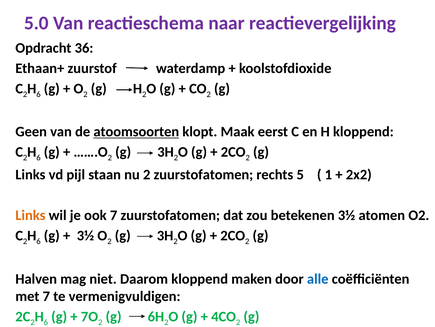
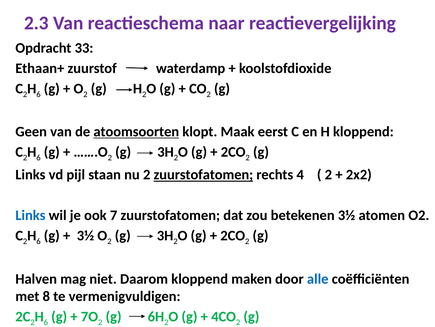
5.0: 5.0 -> 2.3 (36, 23)
36: 36 -> 33 (84, 48)
zuurstofatomen underline: none -> present (203, 174)
5: 5 -> 4 (300, 174)
1: 1 -> 2 (328, 174)
Links colour: orange -> blue (30, 215)
met 7: 7 -> 8 (46, 296)
